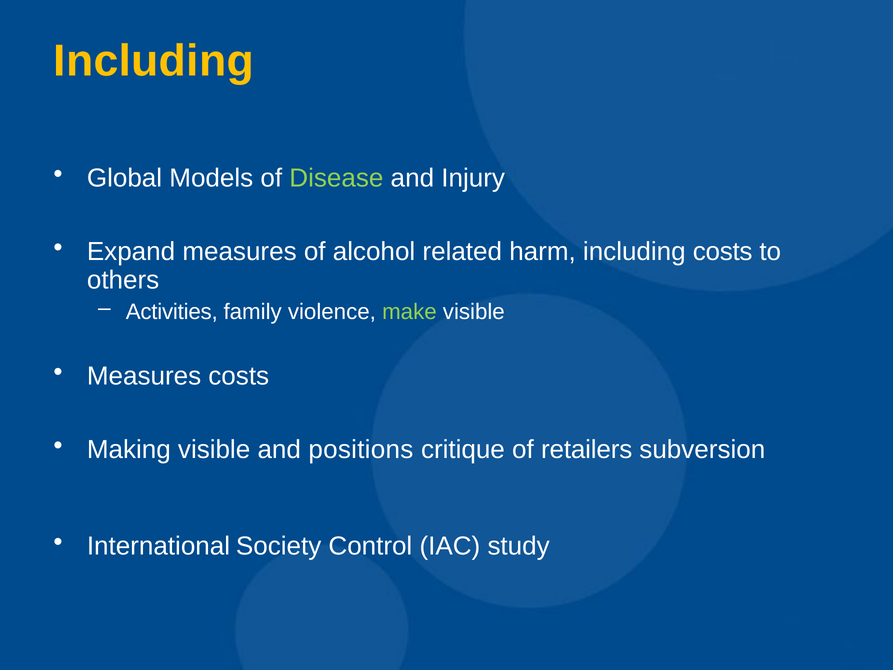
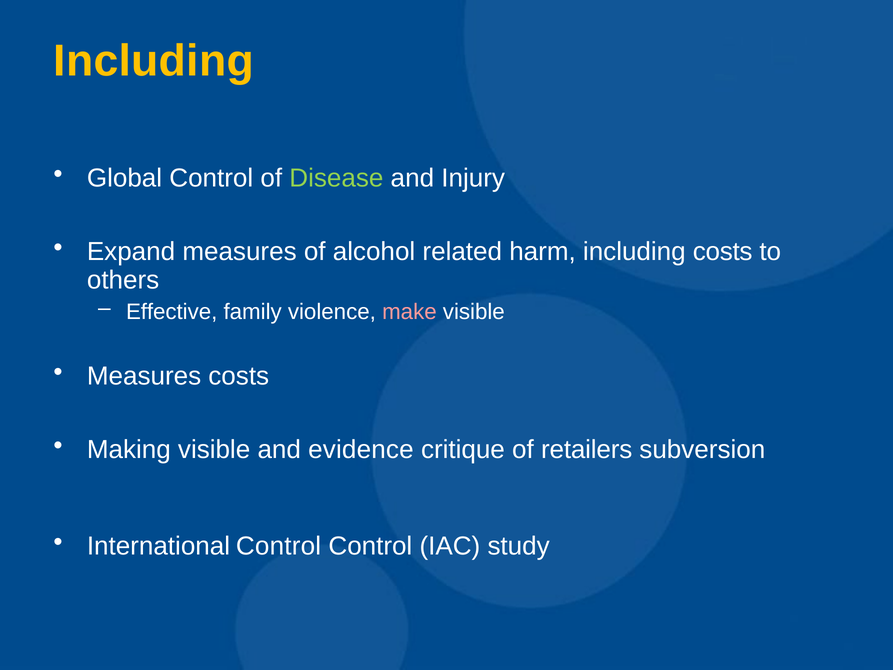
Global Models: Models -> Control (211, 178)
Activities: Activities -> Effective (172, 312)
make colour: light green -> pink (409, 312)
positions: positions -> evidence (361, 450)
International Society: Society -> Control (279, 546)
